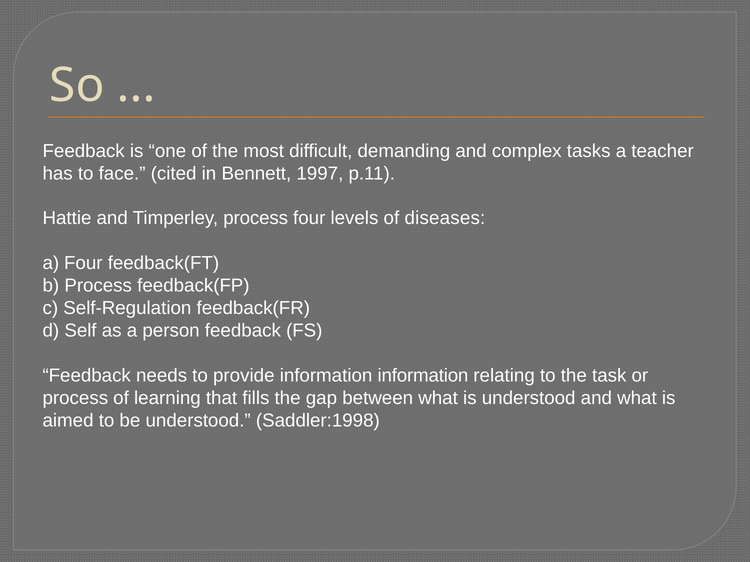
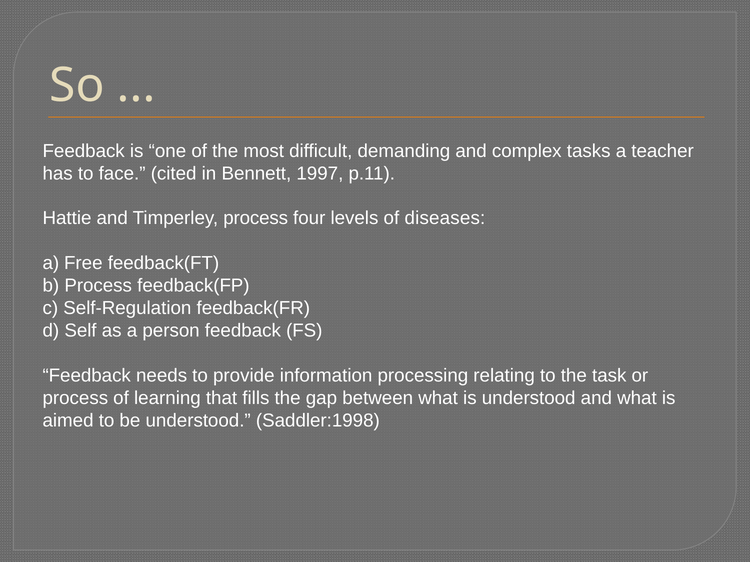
a Four: Four -> Free (83, 263)
information information: information -> processing (423, 376)
